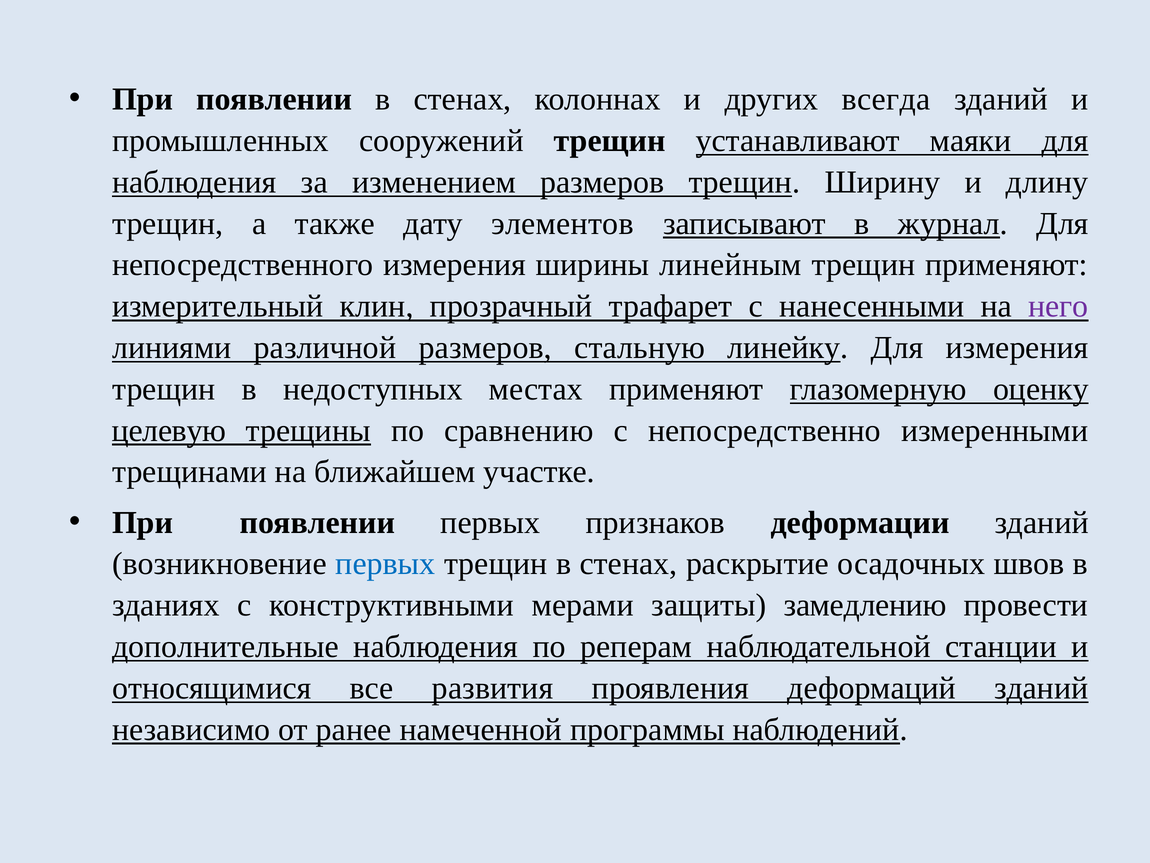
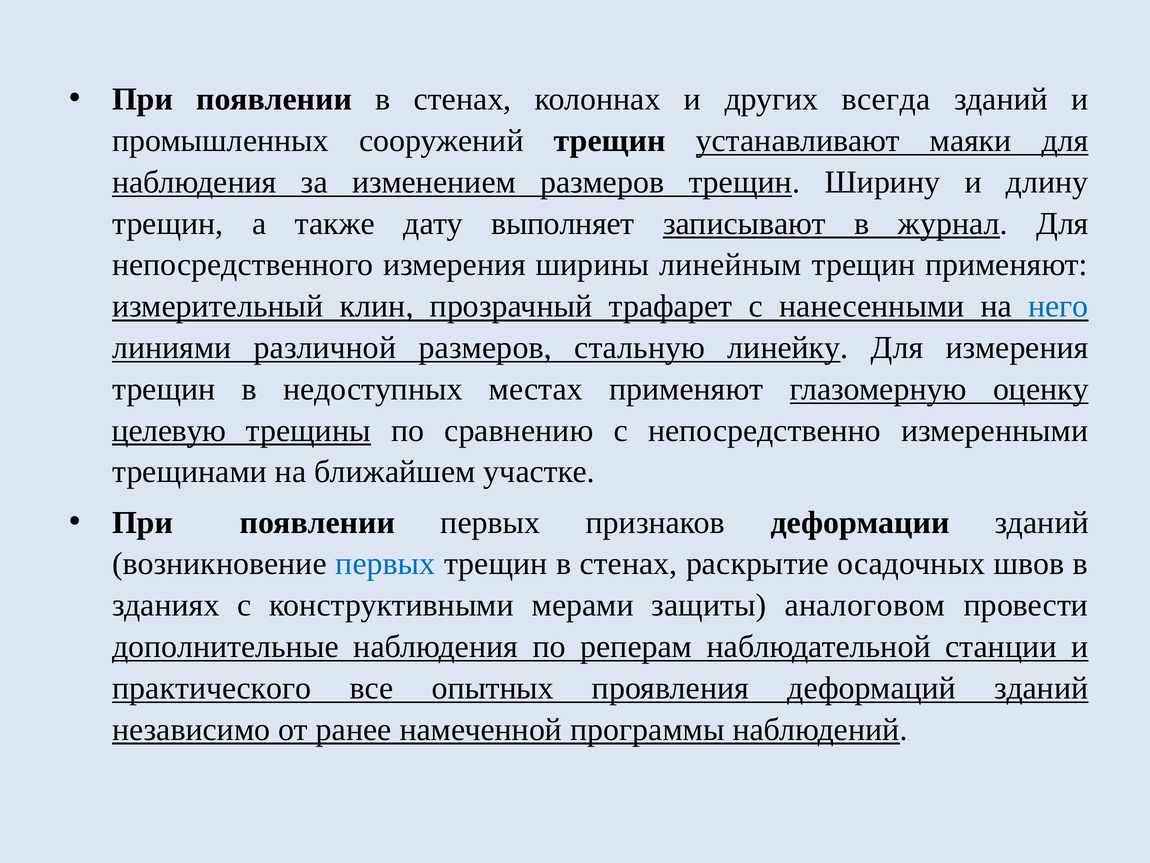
элементов: элементов -> выполняет (563, 223)
него colour: purple -> blue (1058, 306)
замедлению: замедлению -> аналоговом (865, 605)
относящимися: относящимися -> практического (212, 688)
развития: развития -> опытных (493, 688)
